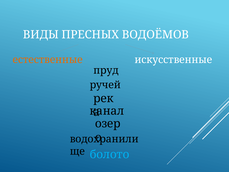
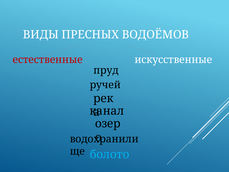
естественные colour: orange -> red (48, 60)
